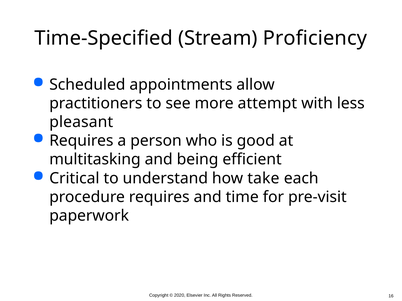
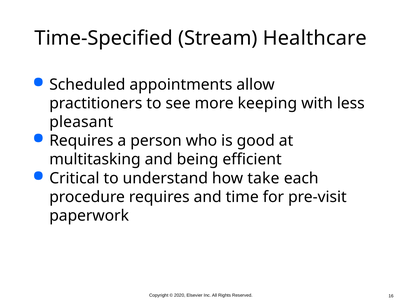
Proficiency: Proficiency -> Healthcare (315, 38)
attempt: attempt -> keeping (267, 103)
